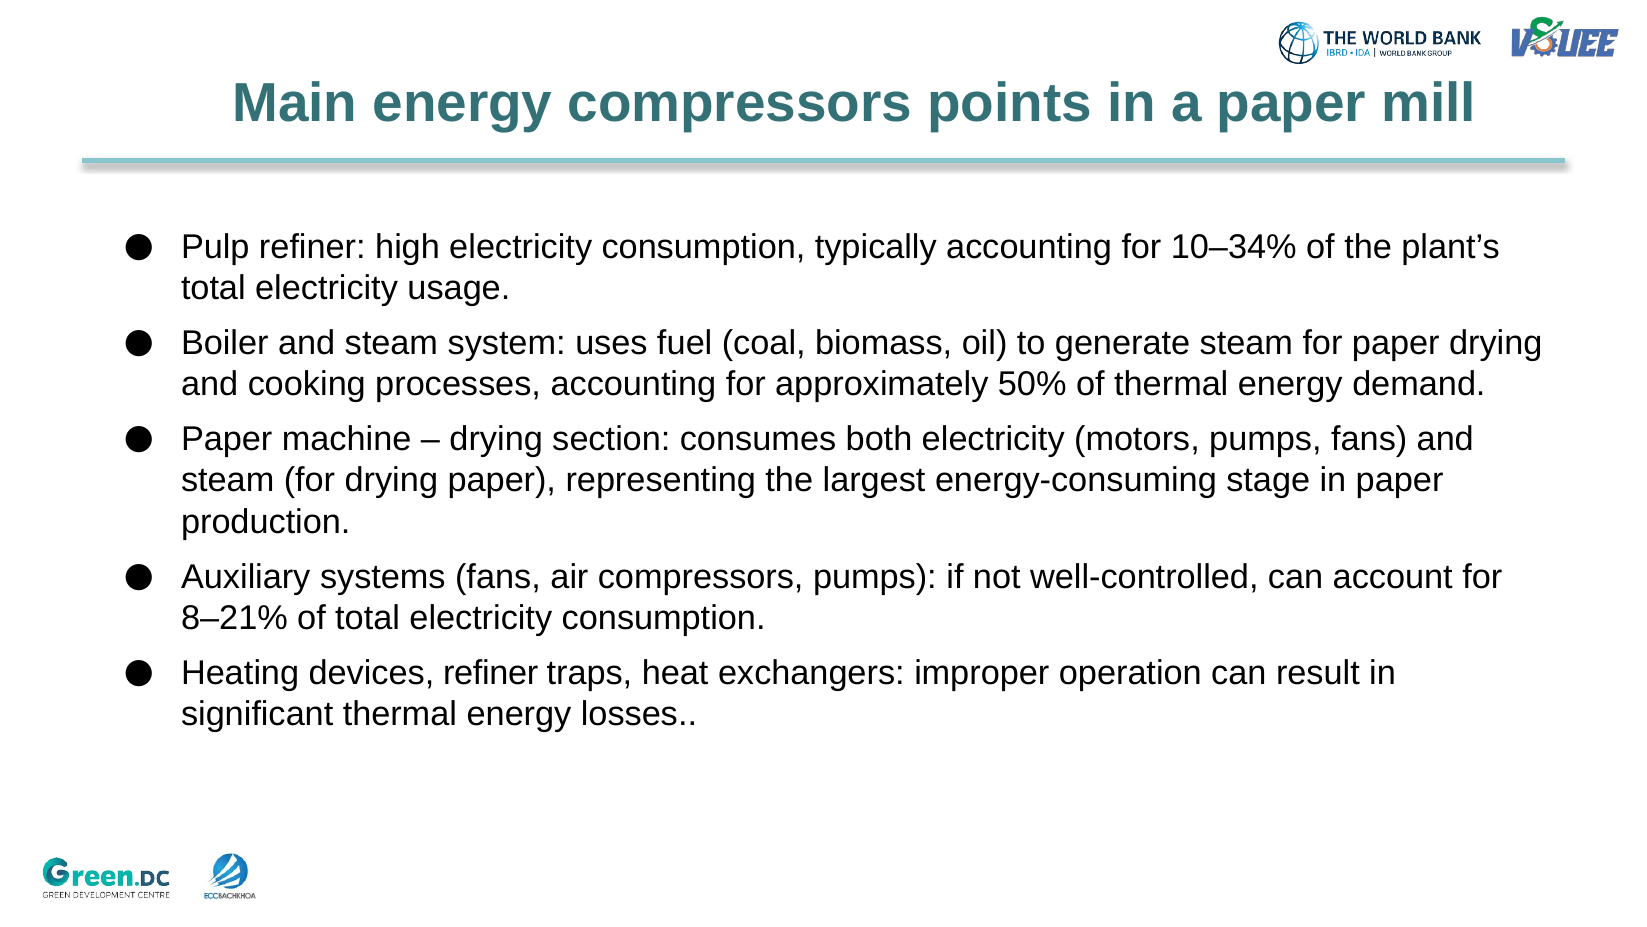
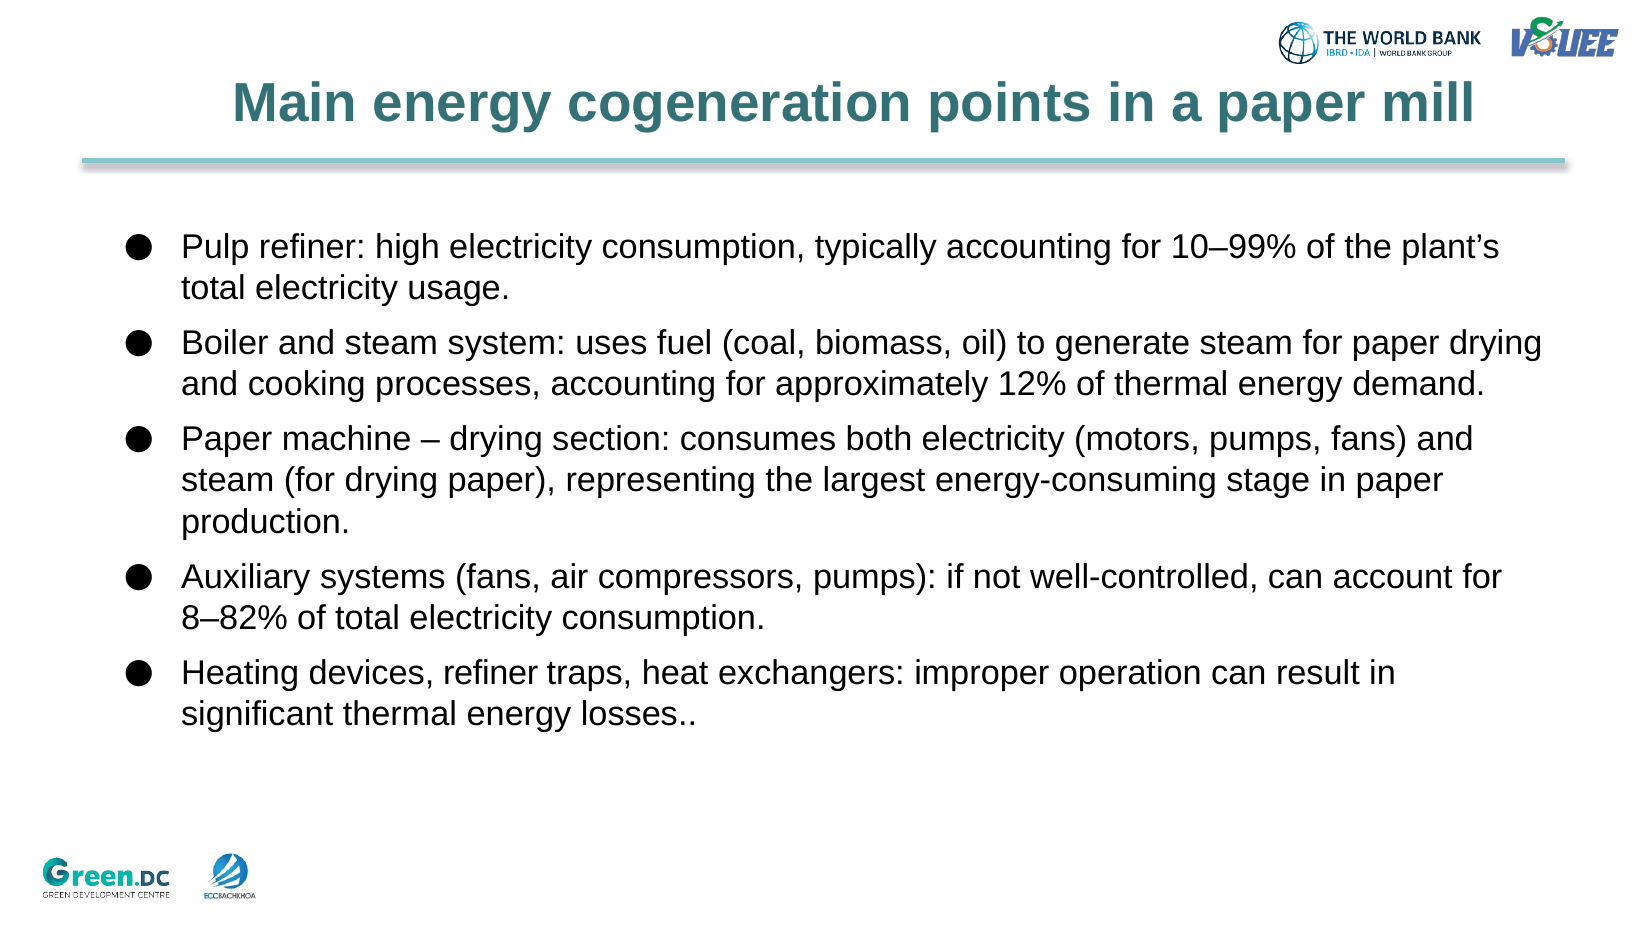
energy compressors: compressors -> cogeneration (740, 103)
10–34%: 10–34% -> 10–99% (1234, 247)
50%: 50% -> 12% (1032, 384)
8–21%: 8–21% -> 8–82% (234, 618)
